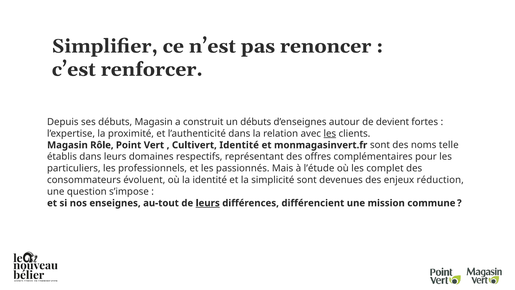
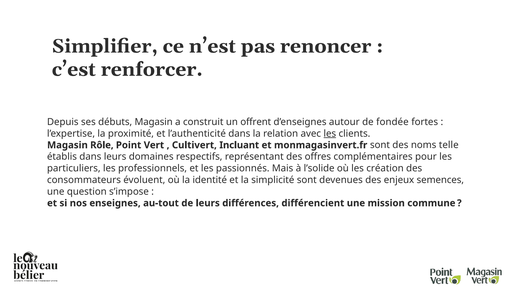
un débuts: débuts -> offrent (256, 122)
devient: devient -> fondée (392, 122)
Cultivert Identité: Identité -> Incluant (239, 145)
l’étude: l’étude -> l’solide (319, 168)
complet: complet -> création (385, 168)
réduction: réduction -> semences (440, 180)
leurs underline: present -> none (208, 203)
